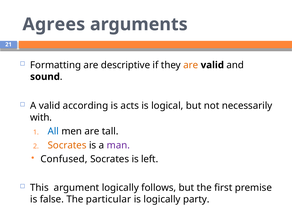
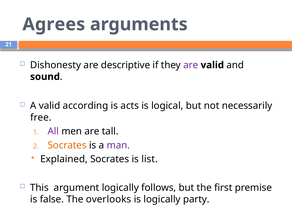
Formatting: Formatting -> Dishonesty (56, 65)
are colour: orange -> purple (191, 65)
with: with -> free (41, 117)
All colour: blue -> purple (53, 131)
Confused: Confused -> Explained (64, 159)
left: left -> list (150, 159)
particular: particular -> overlooks (109, 199)
